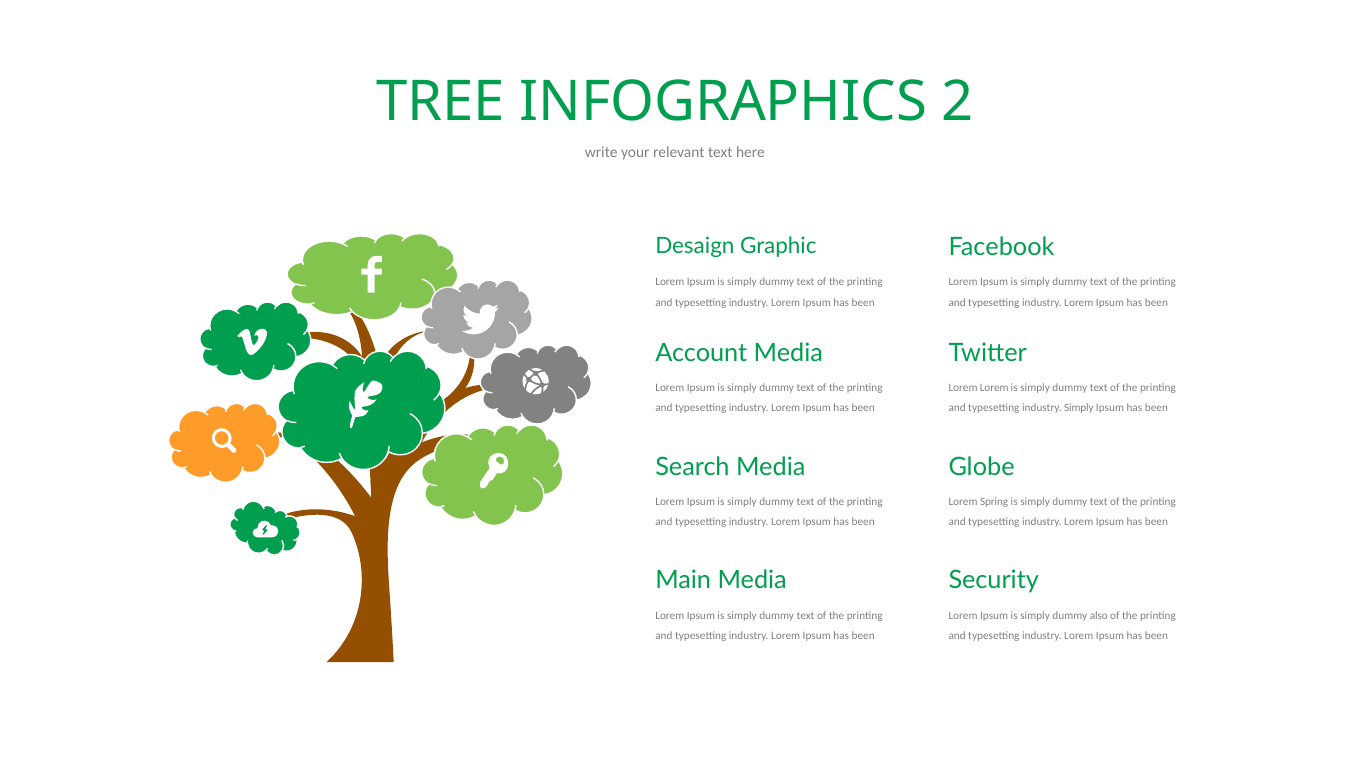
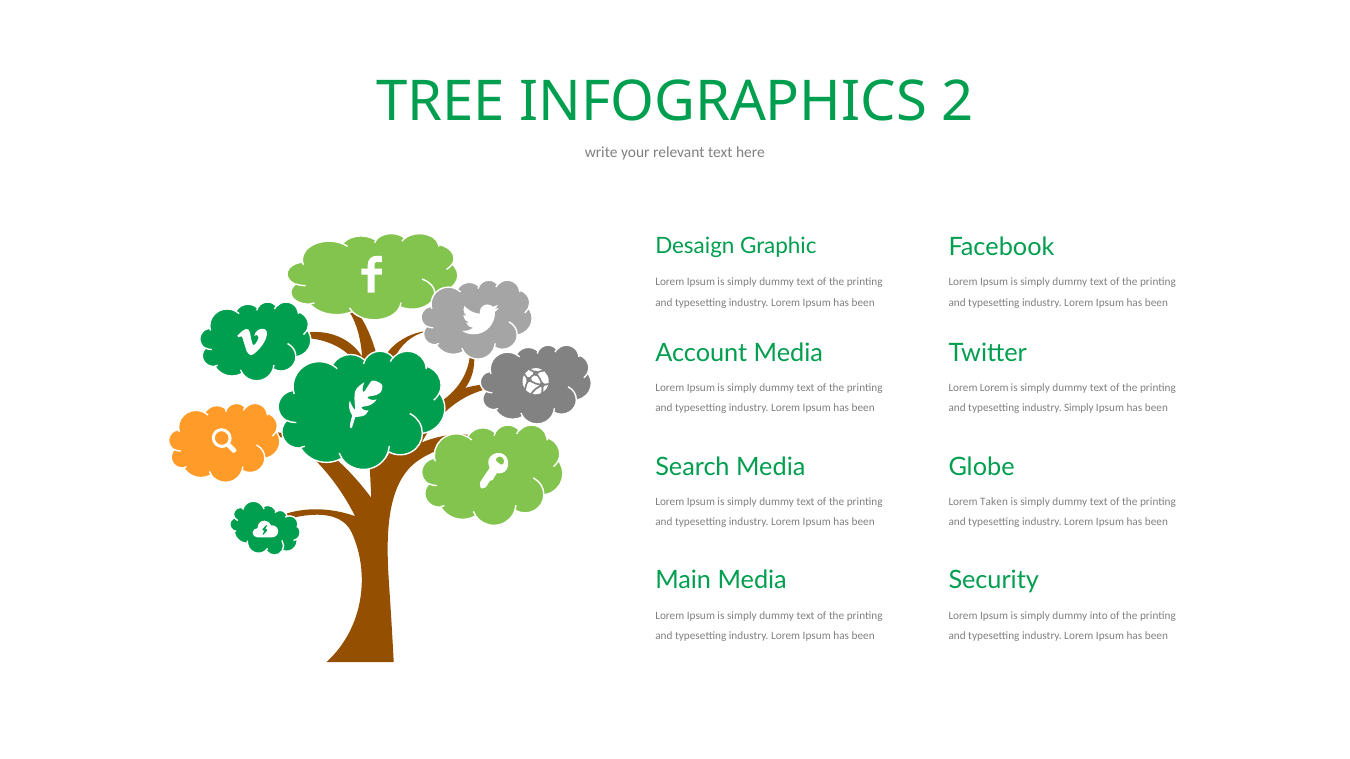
Spring: Spring -> Taken (994, 502)
also: also -> into (1099, 616)
